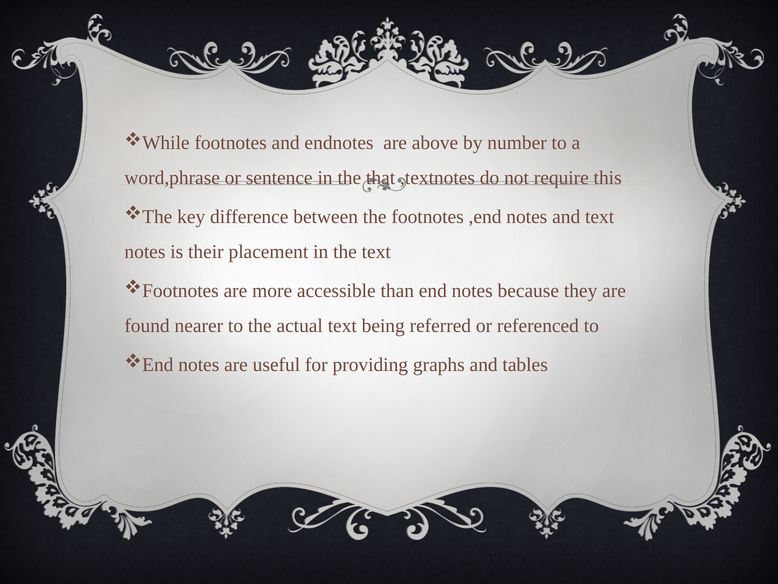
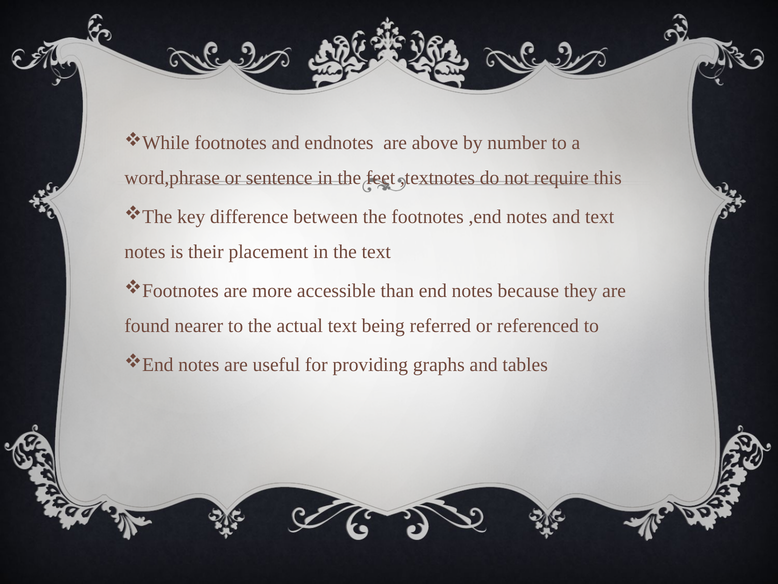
that: that -> feet (381, 178)
